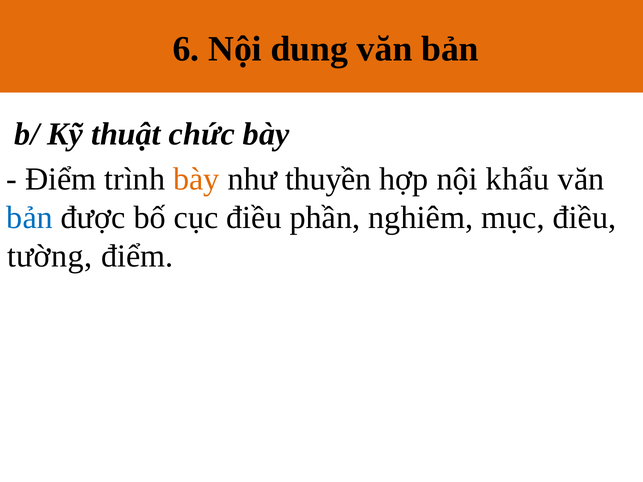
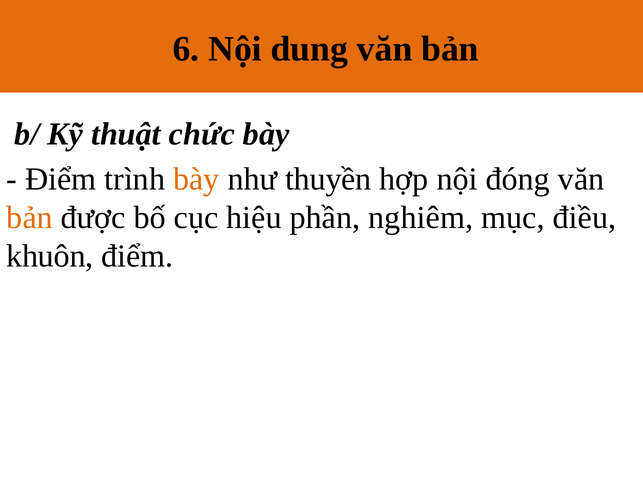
khẩu: khẩu -> đóng (518, 179)
bản colour: blue -> orange (30, 218)
cục điều: điều -> hiệu (254, 218)
tường: tường -> khuôn (50, 256)
